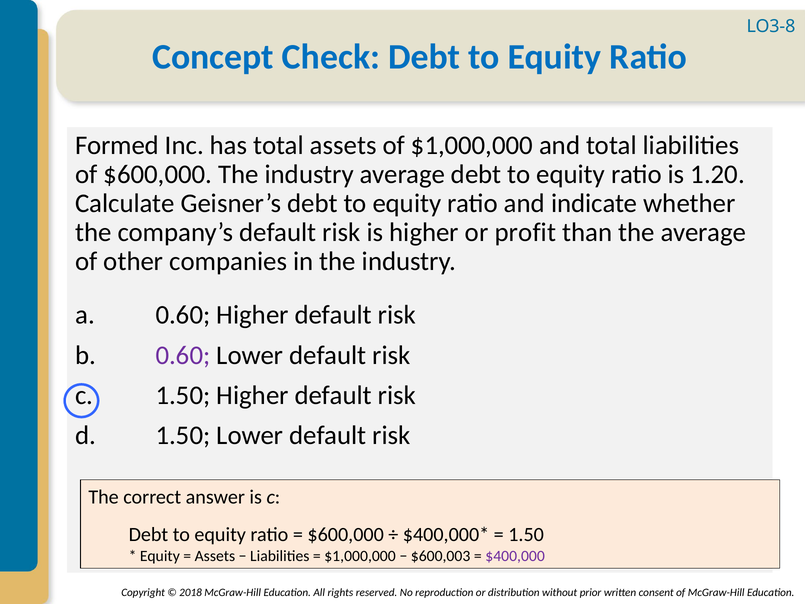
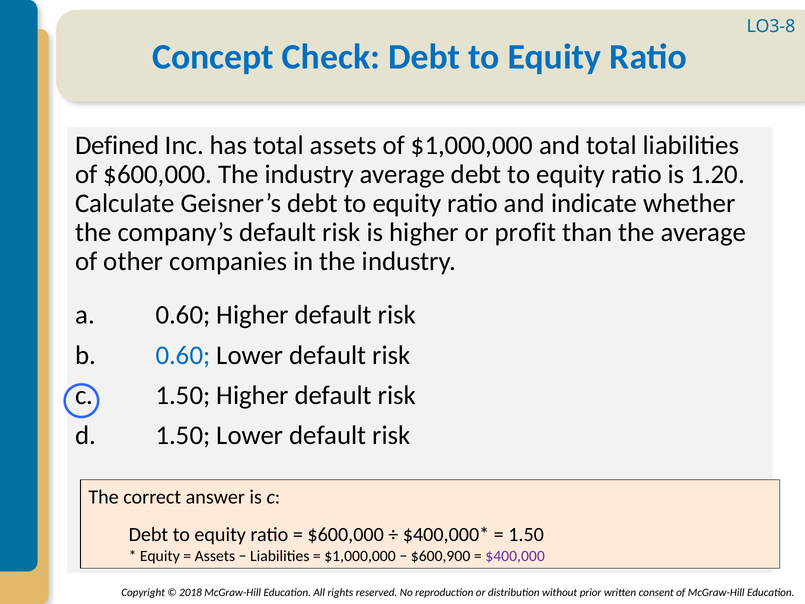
Formed: Formed -> Defined (117, 146)
0.60 colour: purple -> blue (183, 355)
$600,003: $600,003 -> $600,900 (441, 556)
